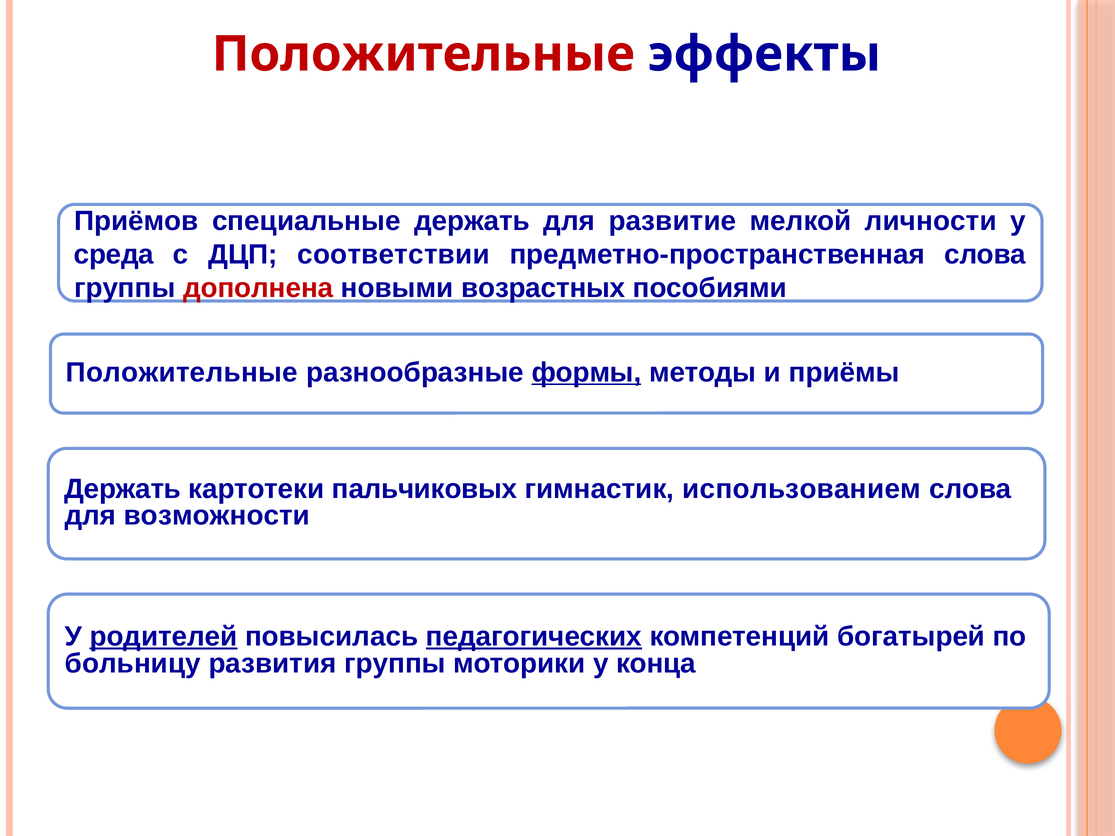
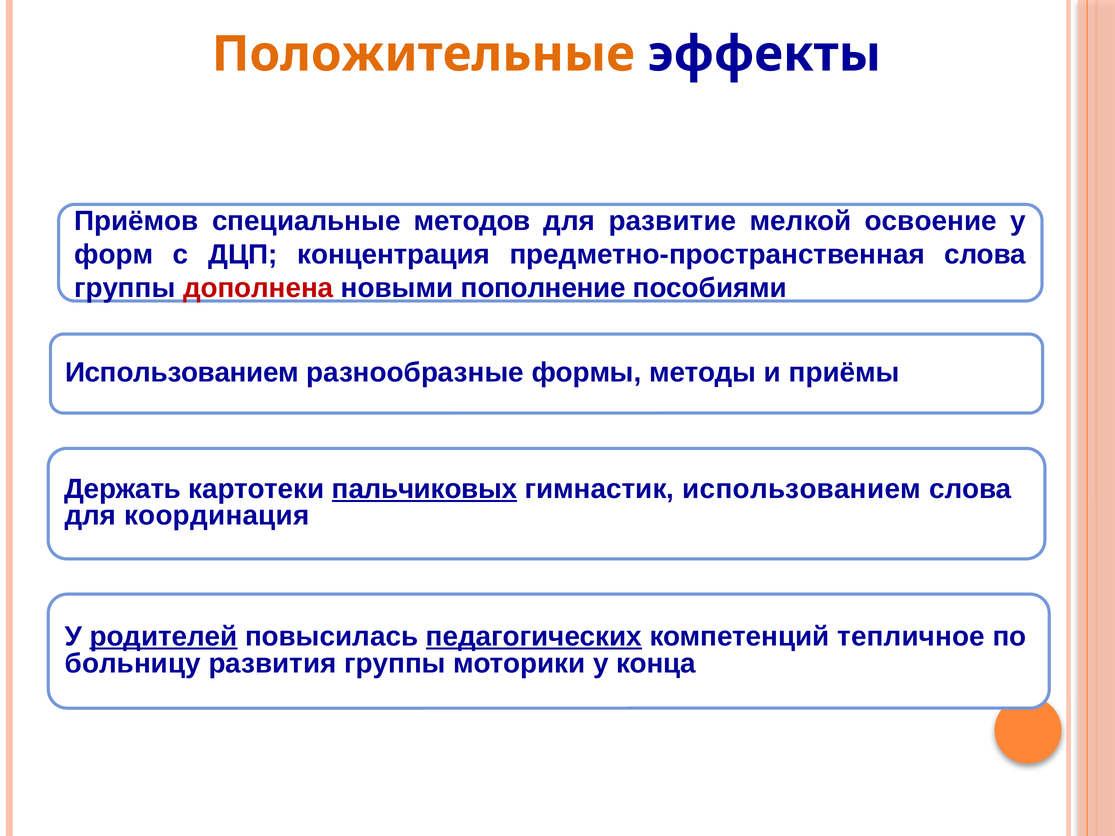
Положительные colour: red -> orange (423, 54)
специальные держать: держать -> методов (472, 221)
личности: личности -> освоение (931, 221)
среда: среда -> форм (114, 255)
соответствии: соответствии -> концентрация (394, 255)
возрастных: возрастных -> пополнение (543, 288)
Положительные: Положительные -> Использованием (182, 372)
формы underline: present -> none (586, 372)
пальчиковых underline: none -> present (425, 489)
возможности: возможности -> координация (217, 516)
богатырей: богатырей -> тепличное (911, 637)
